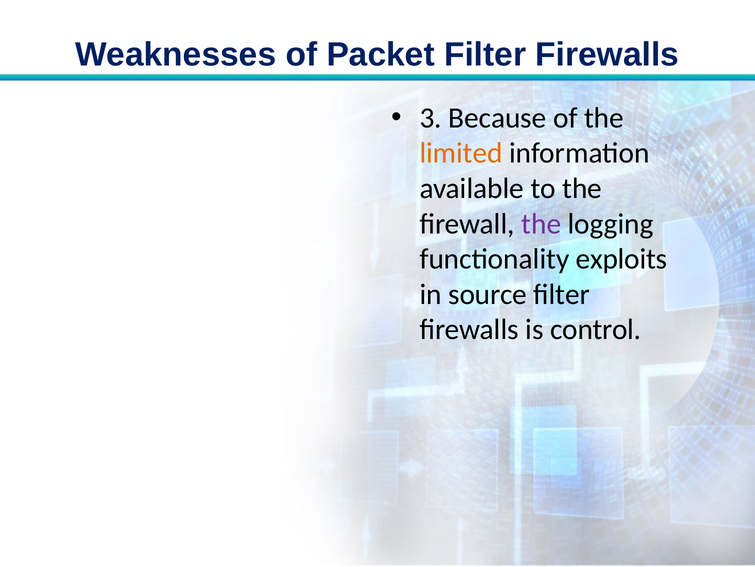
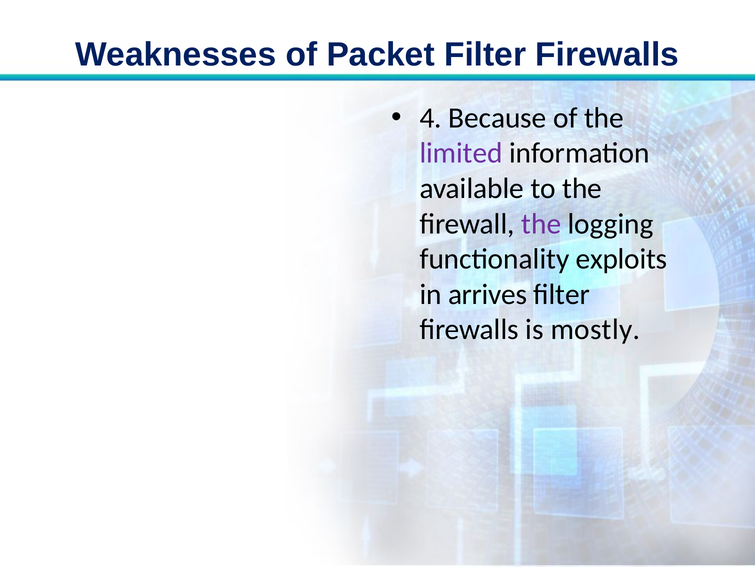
3: 3 -> 4 (431, 118)
limited colour: orange -> purple (461, 153)
source: source -> arrives (488, 294)
control: control -> mostly (595, 329)
